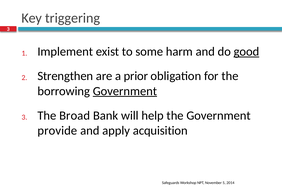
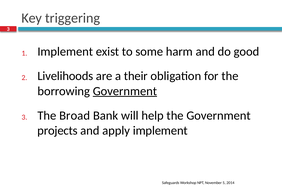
good underline: present -> none (246, 52)
Strengthen: Strengthen -> Livelihoods (65, 76)
prior: prior -> their (136, 76)
provide: provide -> projects (58, 131)
apply acquisition: acquisition -> implement (160, 131)
